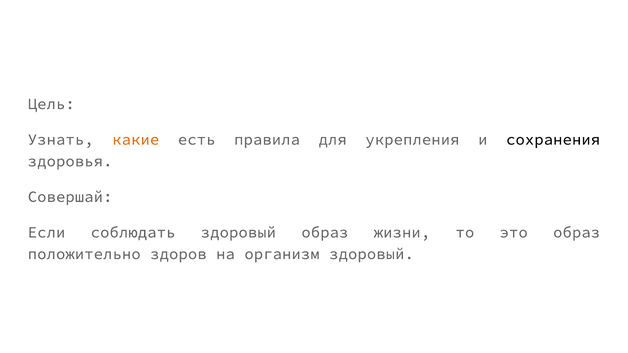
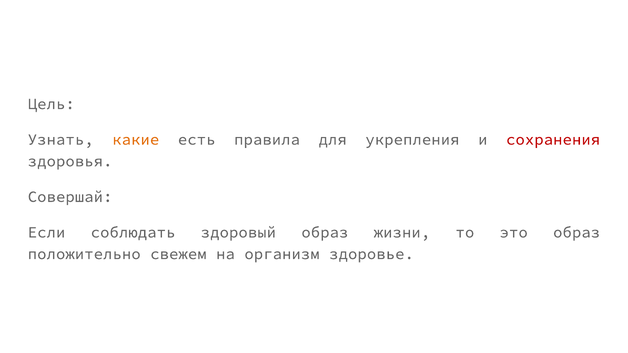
сохранения colour: black -> red (553, 140)
здоров: здоров -> свежем (178, 254)
организм здоровый: здоровый -> здоровье (372, 254)
